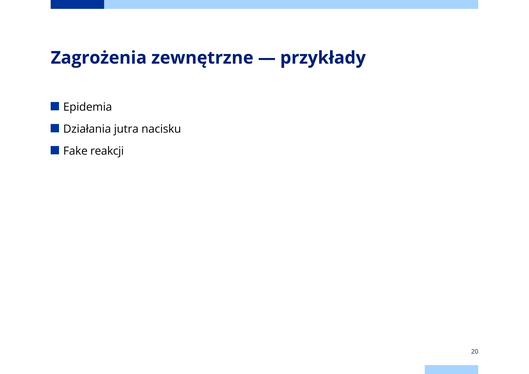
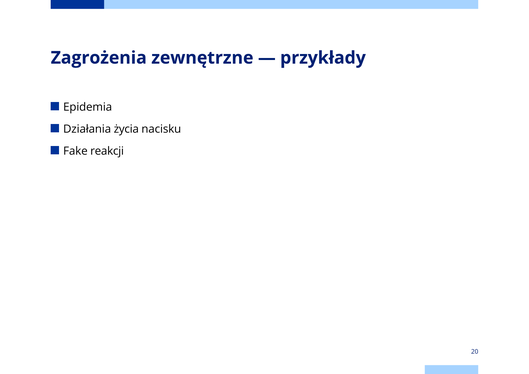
jutra: jutra -> życia (126, 129)
